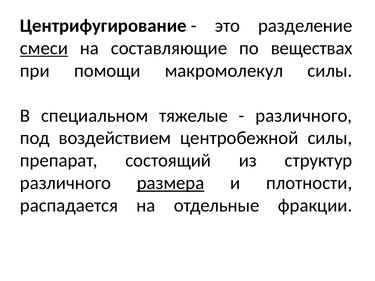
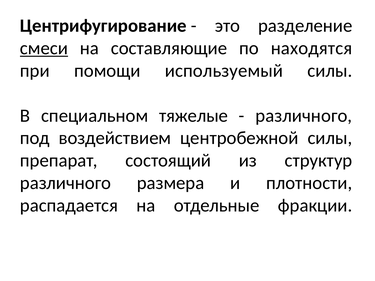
веществах: веществах -> находятся (311, 48)
макромолекул: макромолекул -> используемый (224, 71)
размера underline: present -> none (171, 183)
